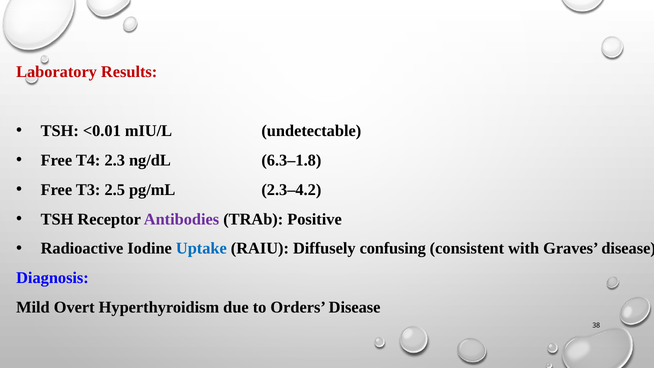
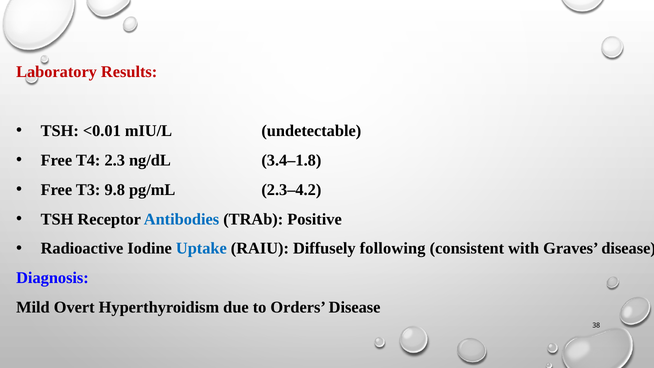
6.3–1.8: 6.3–1.8 -> 3.4–1.8 (291, 160)
2.5: 2.5 -> 9.8 (115, 190)
Antibodies colour: purple -> blue (182, 219)
confusing: confusing -> following (393, 248)
